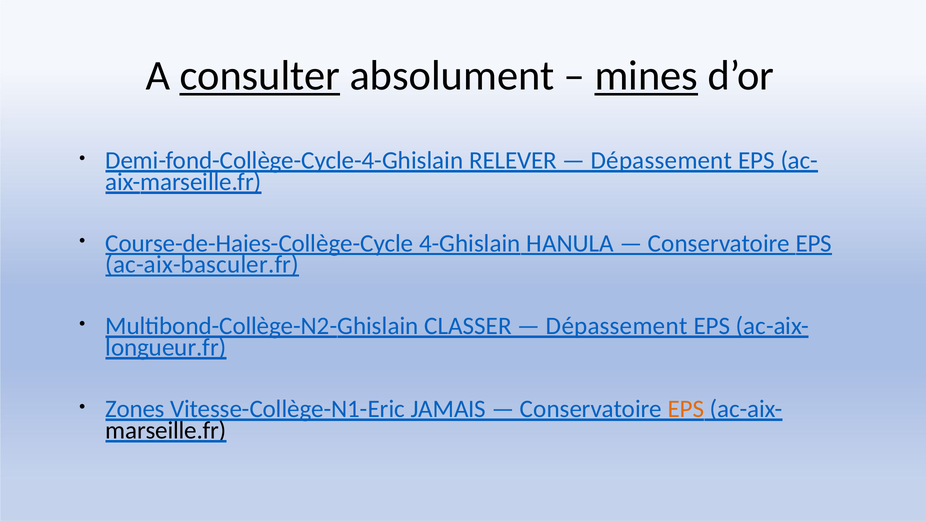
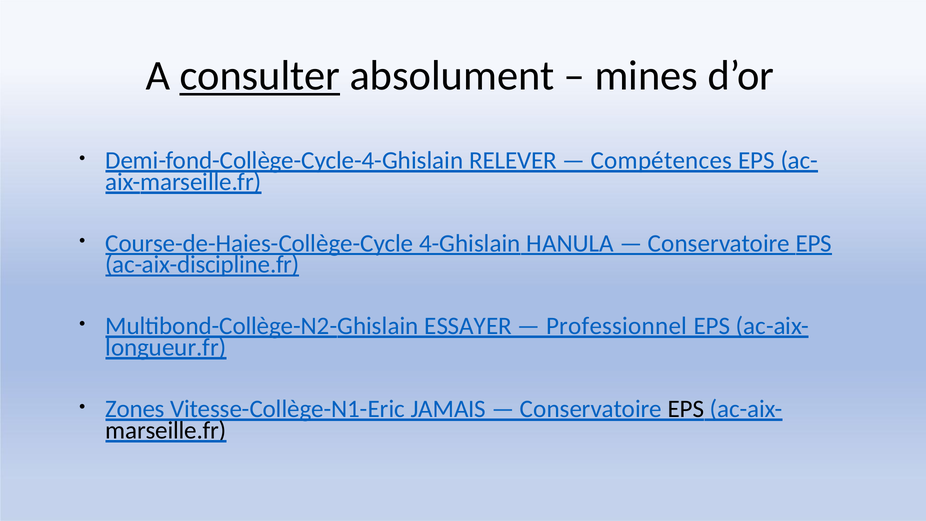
mines underline: present -> none (646, 76)
Dépassement: Dépassement -> Compétences (661, 160)
ac-aix-basculer.fr: ac-aix-basculer.fr -> ac-aix-discipline.fr (202, 265)
CLASSER: CLASSER -> ESSAYER (468, 326)
Dépassement: Dépassement -> Professionnel (617, 326)
EPS colour: orange -> black (686, 409)
